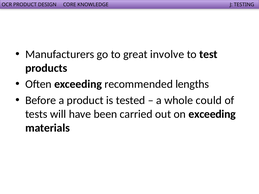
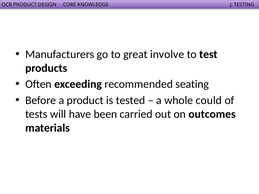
lengths: lengths -> seating (192, 84)
on exceeding: exceeding -> outcomes (212, 114)
